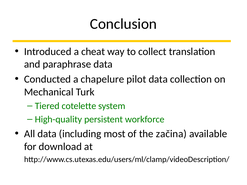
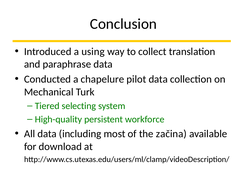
cheat: cheat -> using (93, 52)
cotelette: cotelette -> selecting (79, 106)
